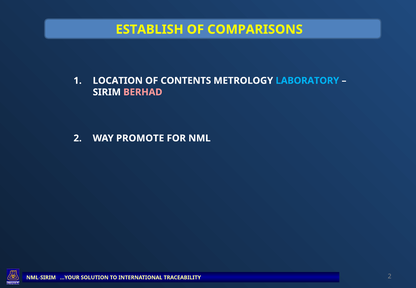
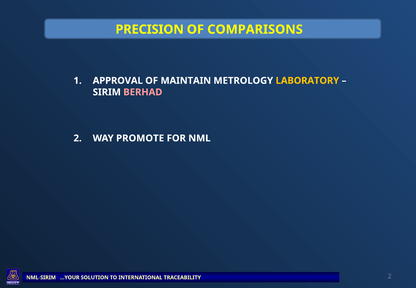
ESTABLISH: ESTABLISH -> PRECISION (150, 29)
LOCATION: LOCATION -> APPROVAL (118, 81)
CONTENTS: CONTENTS -> MAINTAIN (186, 81)
LABORATORY colour: light blue -> yellow (307, 81)
